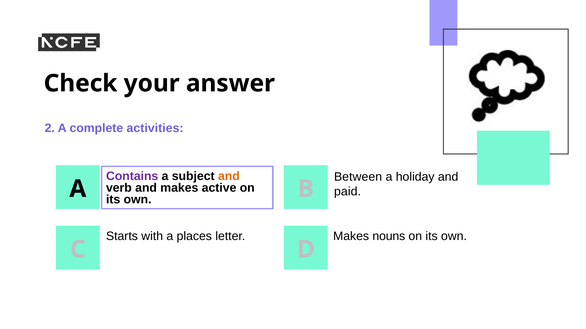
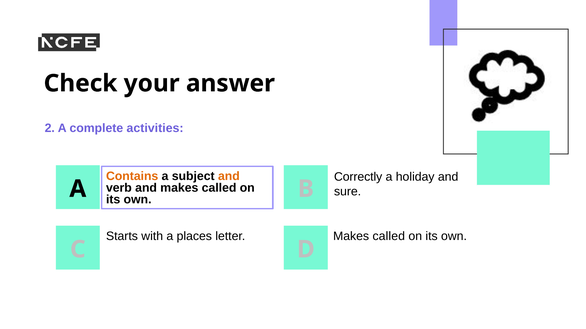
Contains colour: purple -> orange (132, 177)
Between: Between -> Correctly (358, 177)
and makes active: active -> called (219, 188)
paid: paid -> sure (348, 192)
nouns: nouns -> called (389, 237)
